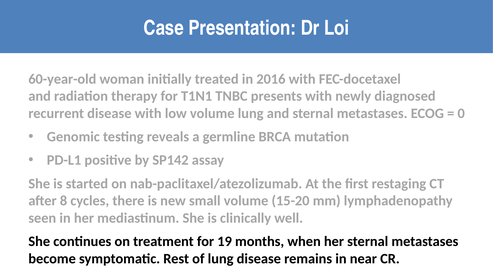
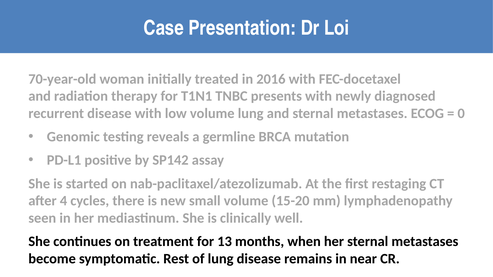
60-year-old: 60-year-old -> 70-year-old (62, 79)
8: 8 -> 4 (63, 201)
19: 19 -> 13 (225, 242)
